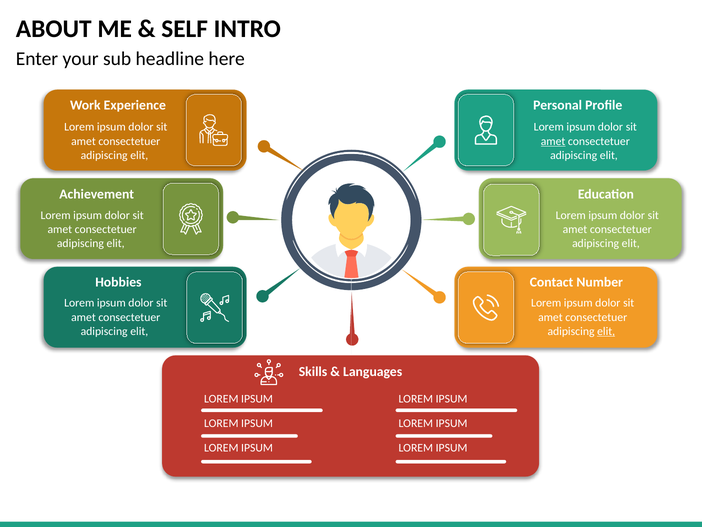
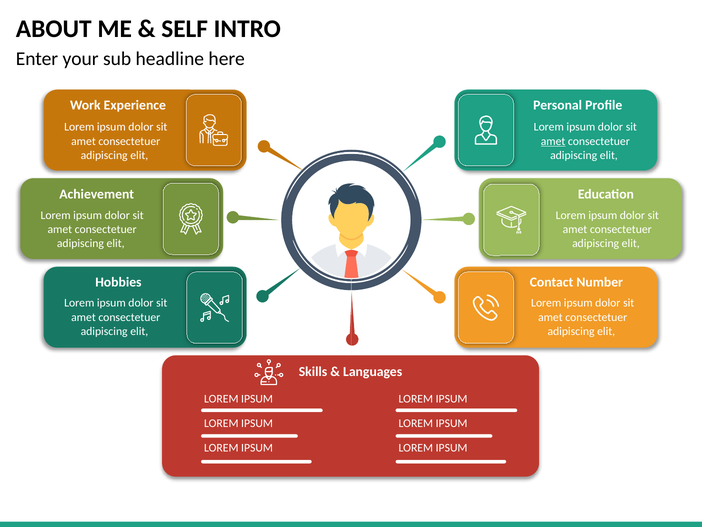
elit underline: present -> none (606, 331)
